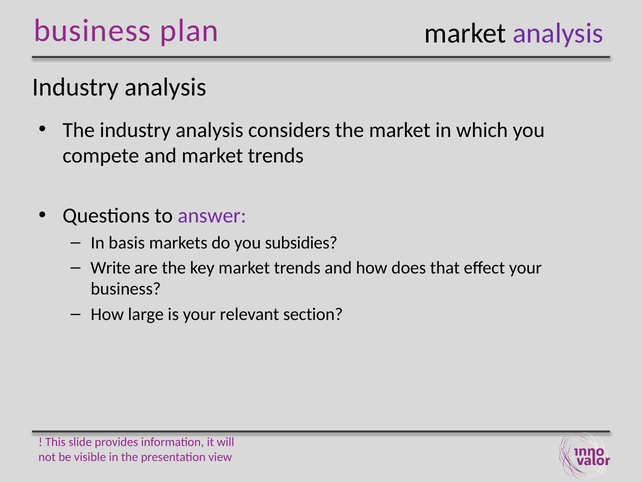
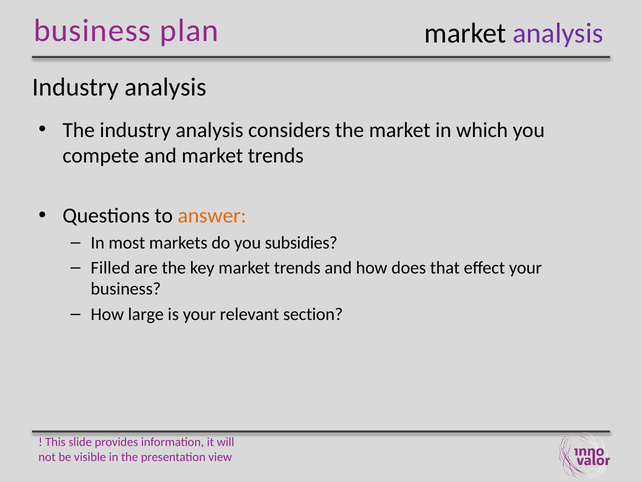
answer colour: purple -> orange (212, 215)
basis: basis -> most (127, 242)
Write: Write -> Filled (110, 267)
